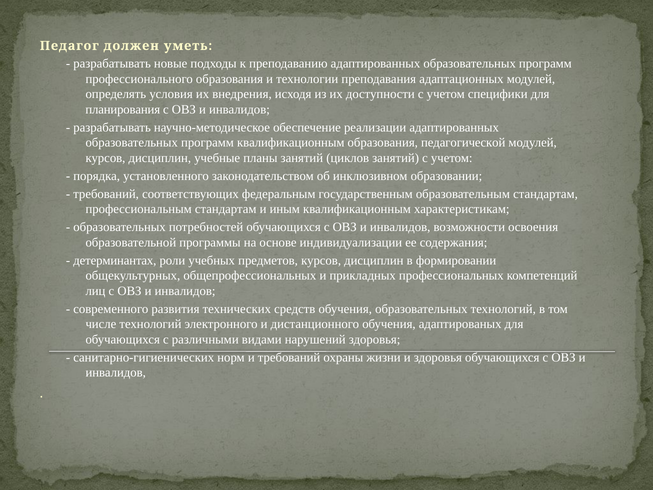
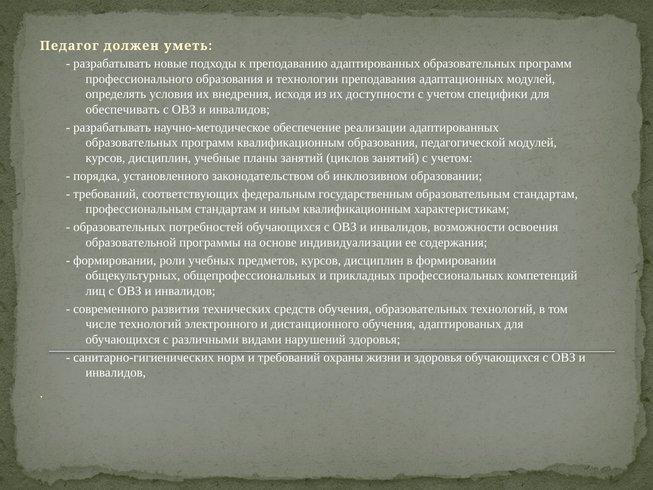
планирования: планирования -> обеспечивать (123, 109)
детерминантах: детерминантах -> формировании (115, 260)
